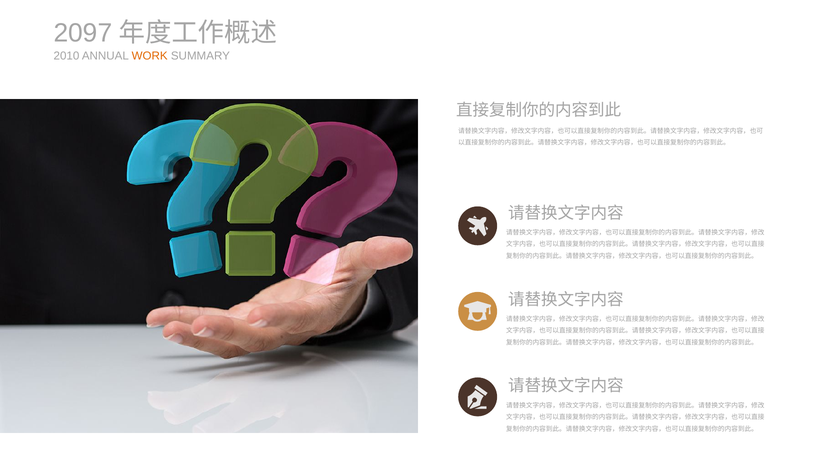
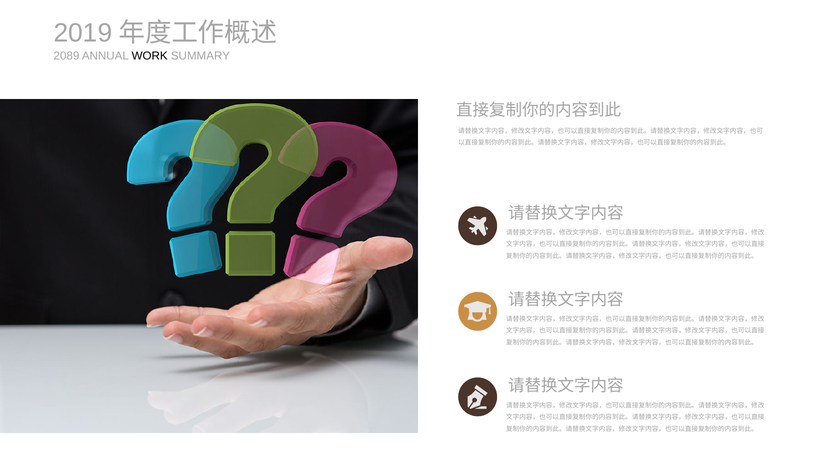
2097: 2097 -> 2019 (83, 33)
2010: 2010 -> 2089 (66, 56)
WORK colour: orange -> black (150, 56)
